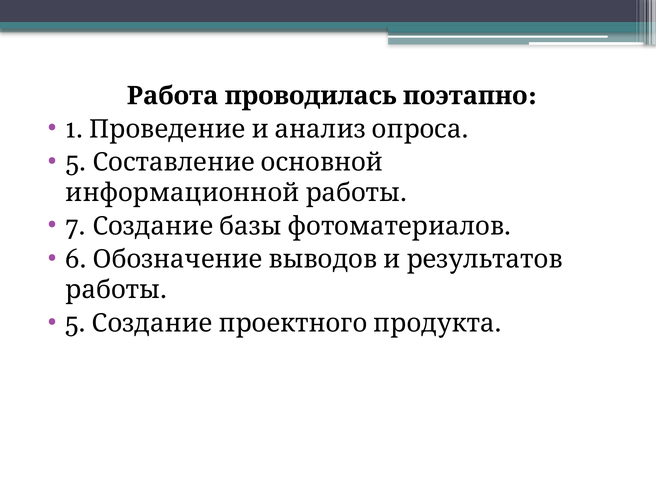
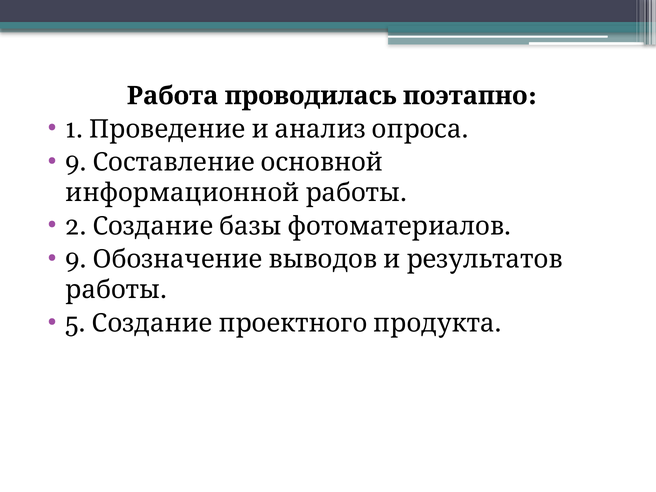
5: 5 -> 9 (76, 162)
7: 7 -> 2 (76, 226)
6: 6 -> 9 (76, 260)
